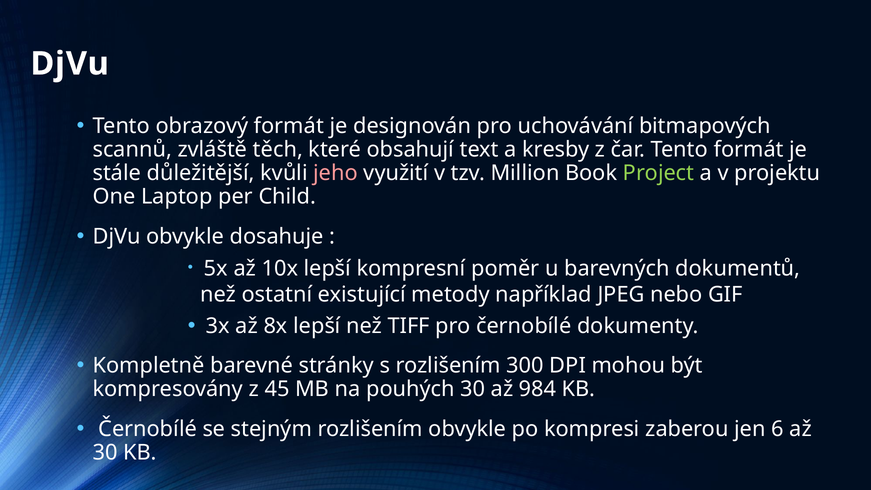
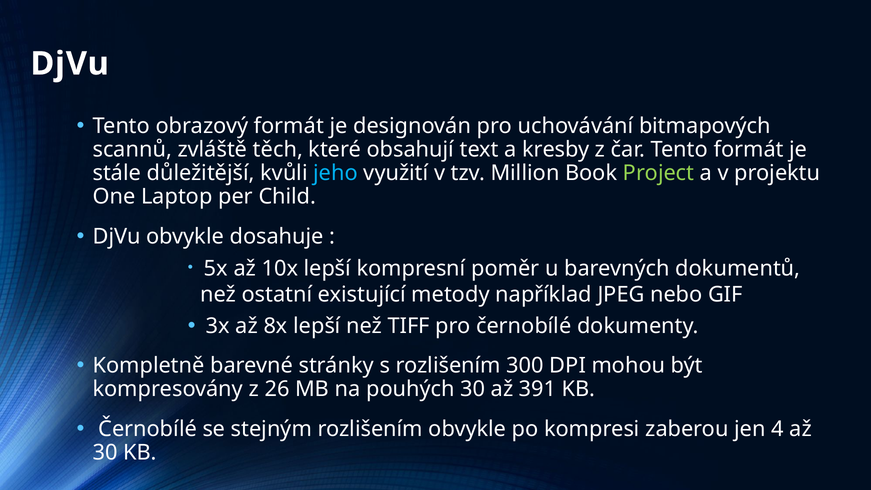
jeho colour: pink -> light blue (336, 173)
45: 45 -> 26 (277, 389)
984: 984 -> 391 (538, 389)
6: 6 -> 4 (777, 429)
